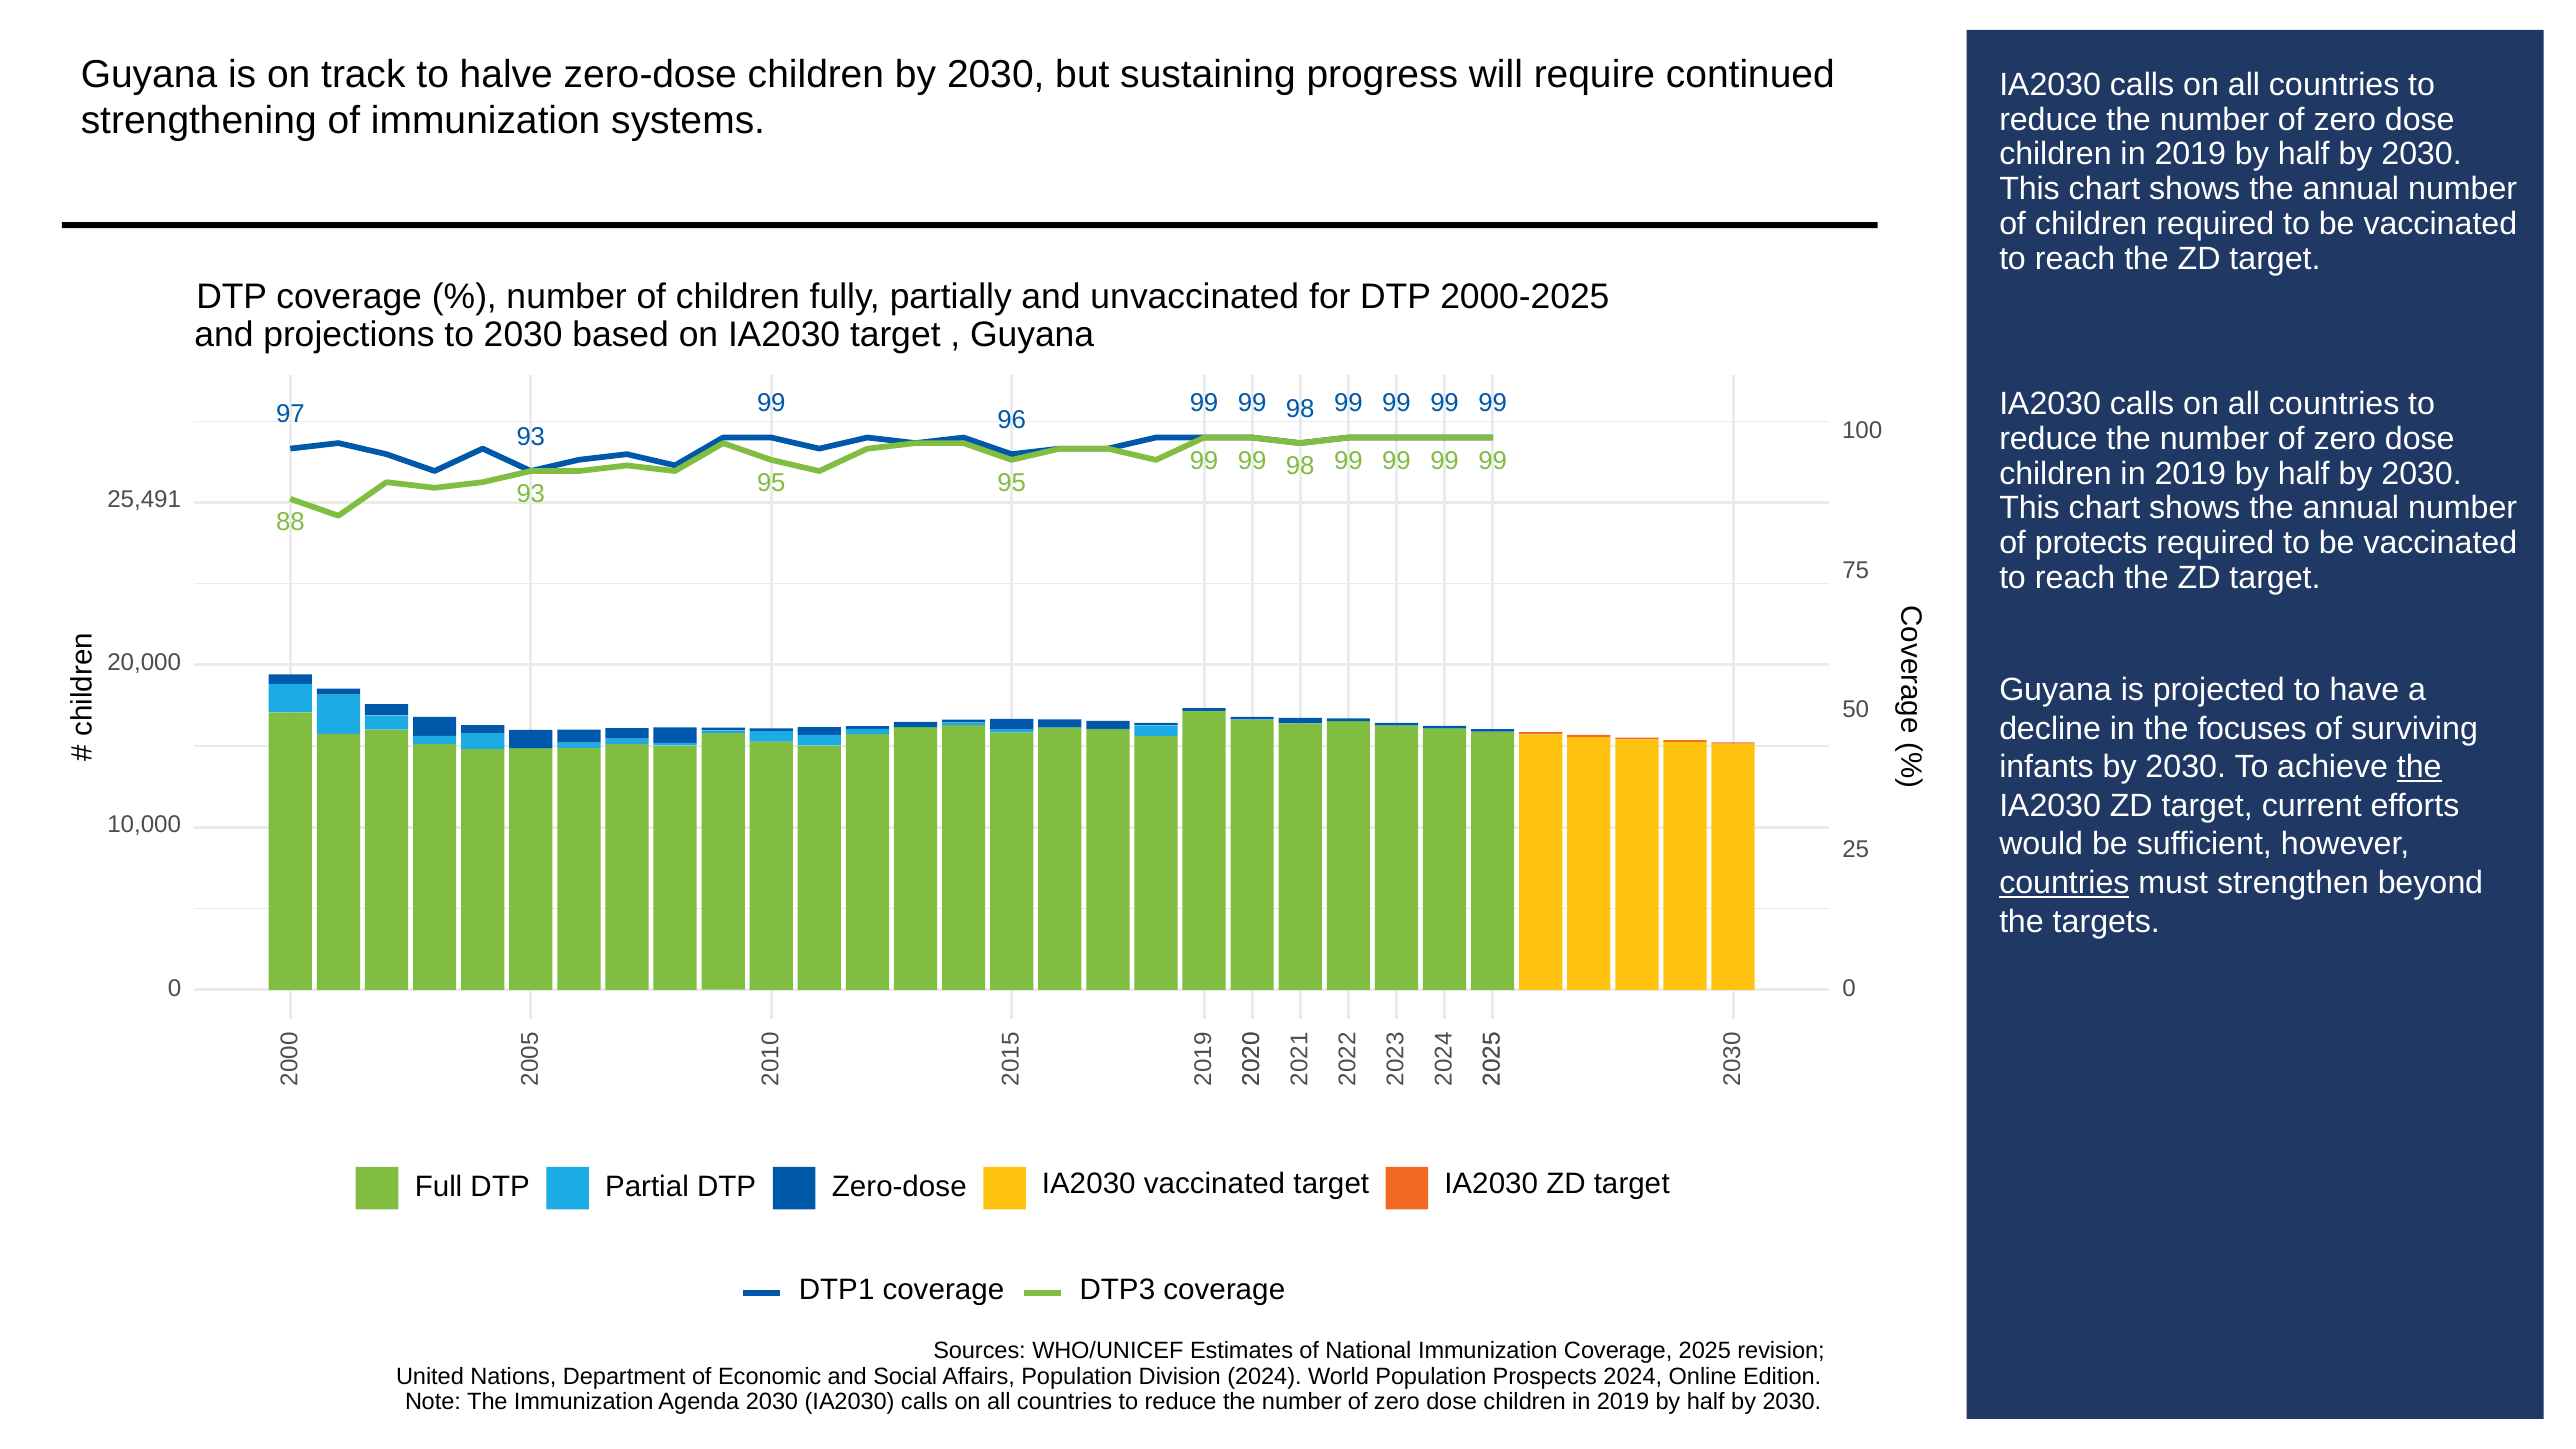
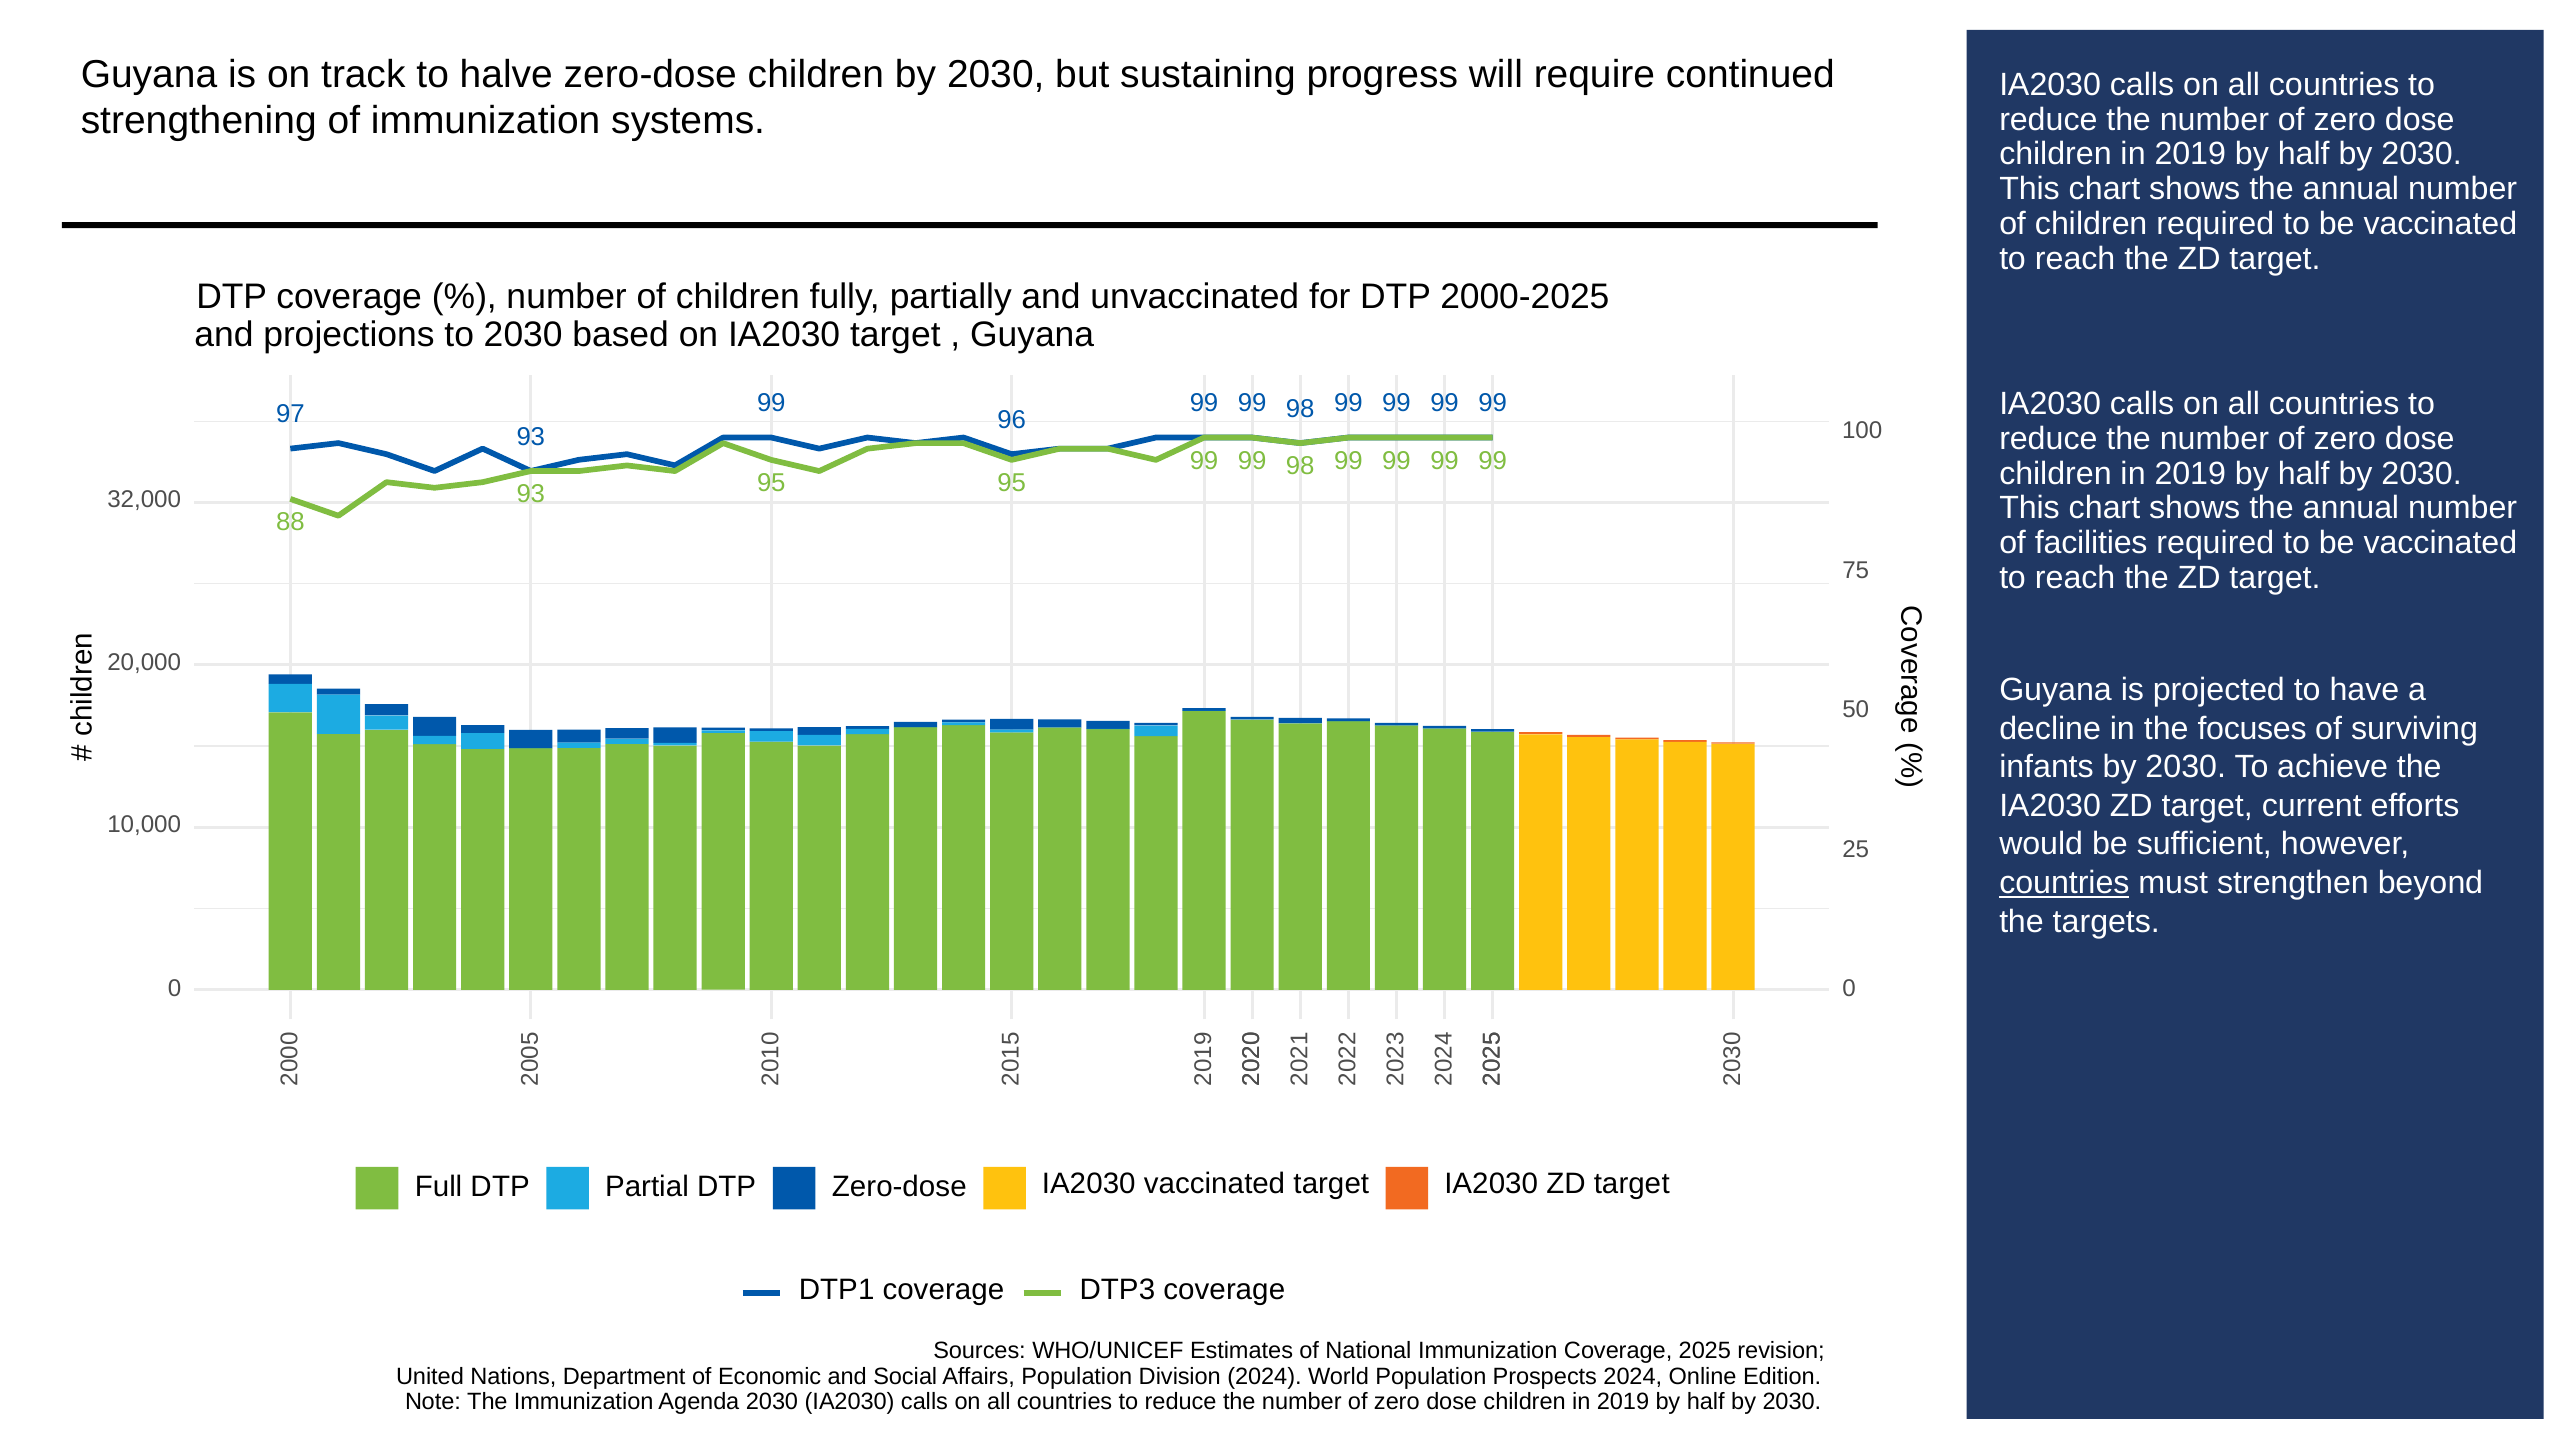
25,491: 25,491 -> 32,000 (144, 500)
protects: protects -> facilities (2091, 543)
the underline: present -> none (2419, 767)
